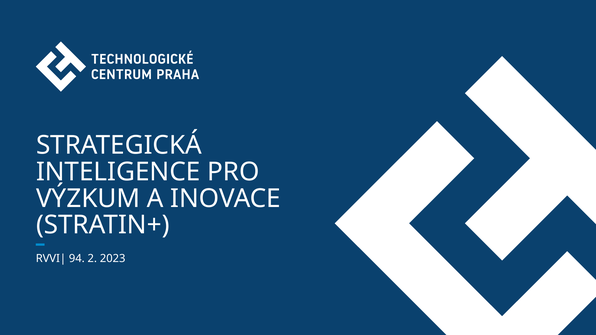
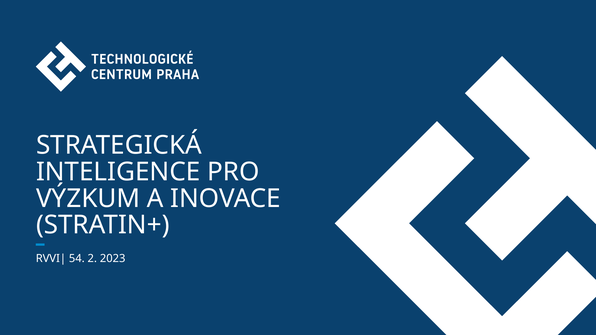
94: 94 -> 54 (77, 259)
